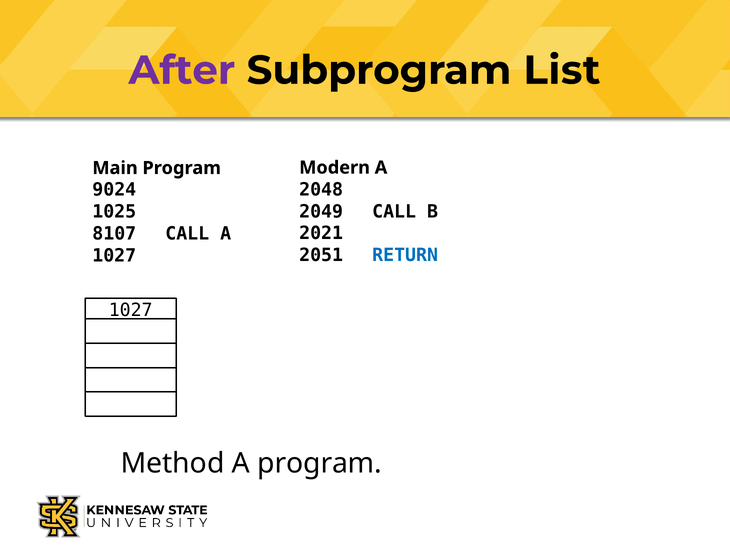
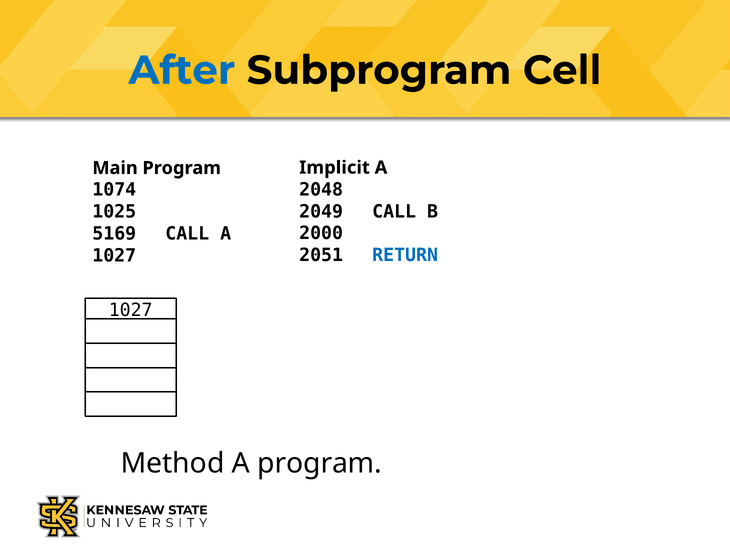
After colour: purple -> blue (182, 70)
List: List -> Cell (562, 70)
Modern: Modern -> Implicit (335, 167)
9024: 9024 -> 1074 (114, 190)
2021: 2021 -> 2000 (321, 233)
8107: 8107 -> 5169 (114, 234)
